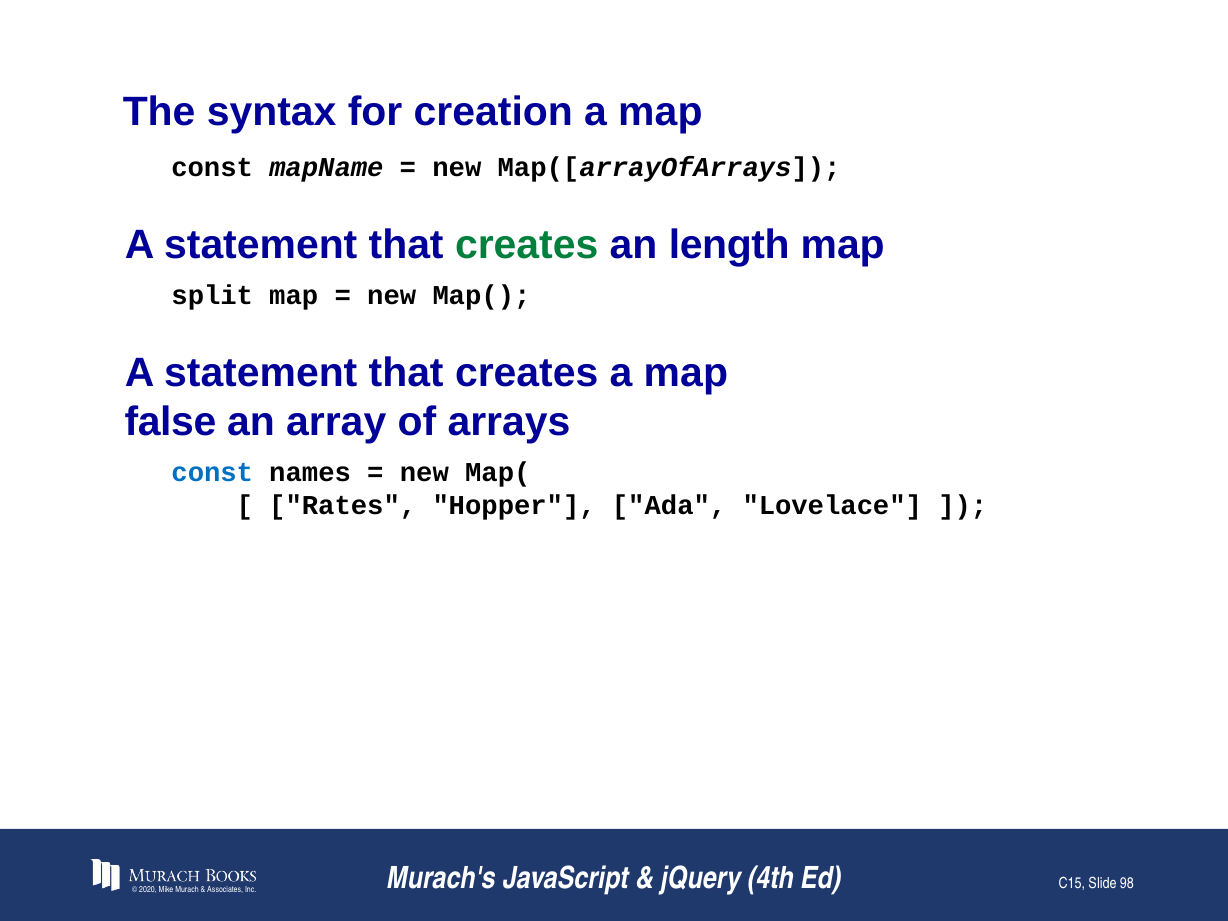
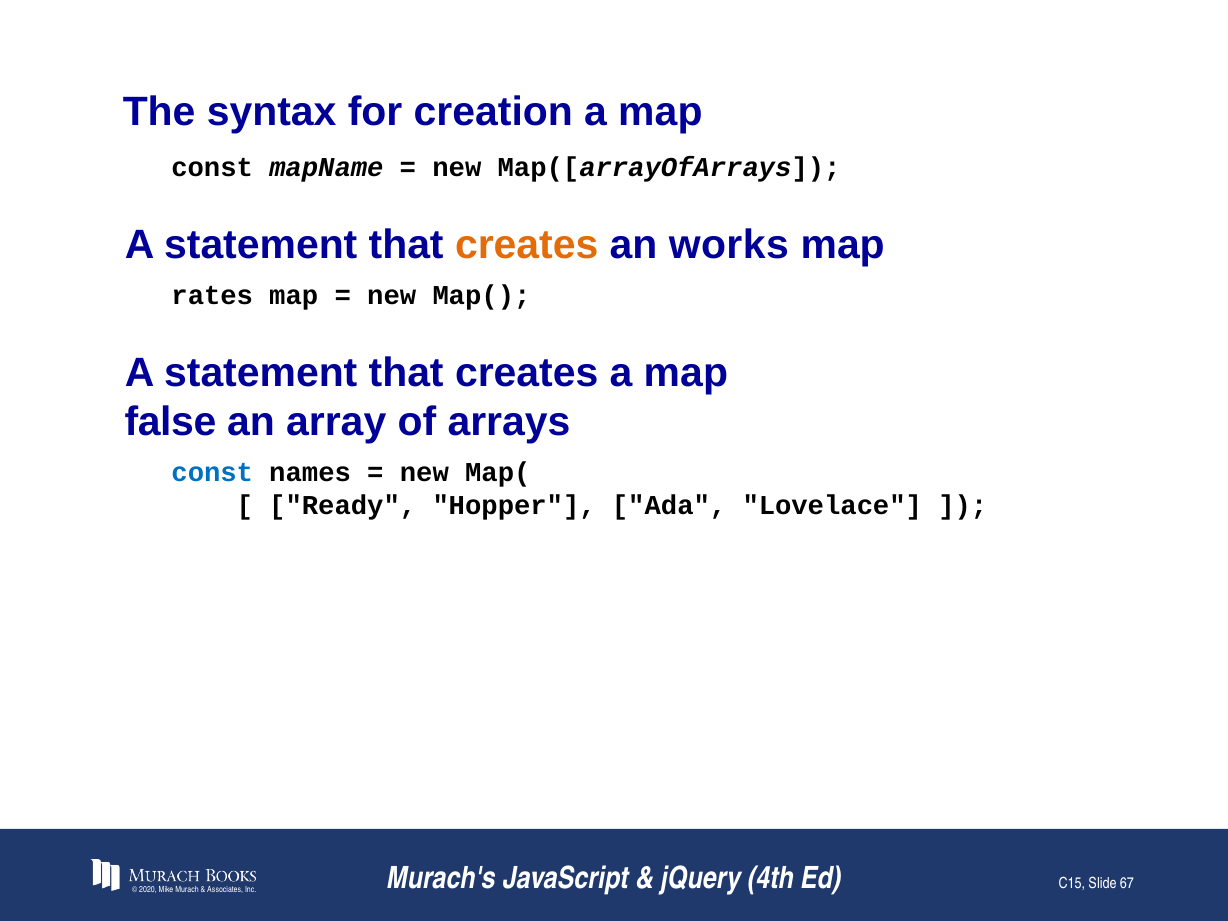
creates colour: green -> orange (527, 245)
length: length -> works (729, 245)
split: split -> rates (212, 296)
Rates: Rates -> Ready (343, 505)
98: 98 -> 67 (1127, 884)
